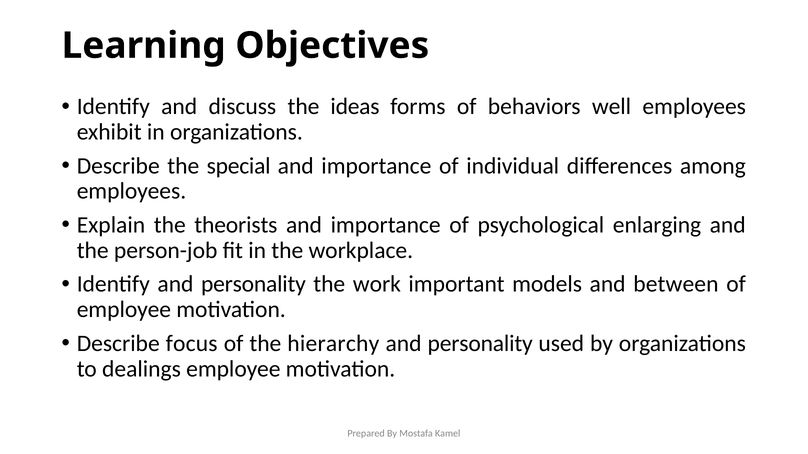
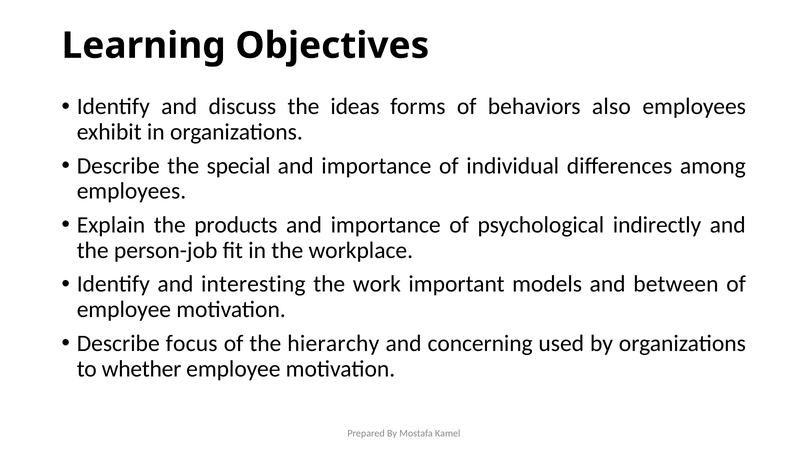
well: well -> also (611, 107)
theorists: theorists -> products (236, 225)
enlarging: enlarging -> indirectly (657, 225)
Identify and personality: personality -> interesting (253, 285)
personality: personality -> concerning (480, 344)
dealings: dealings -> whether (142, 369)
